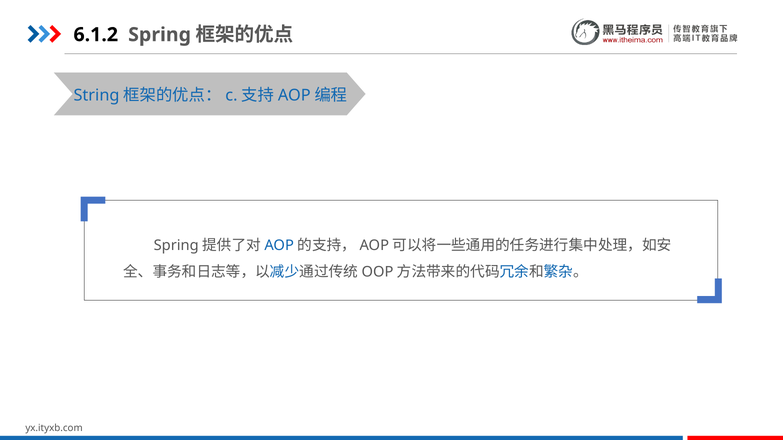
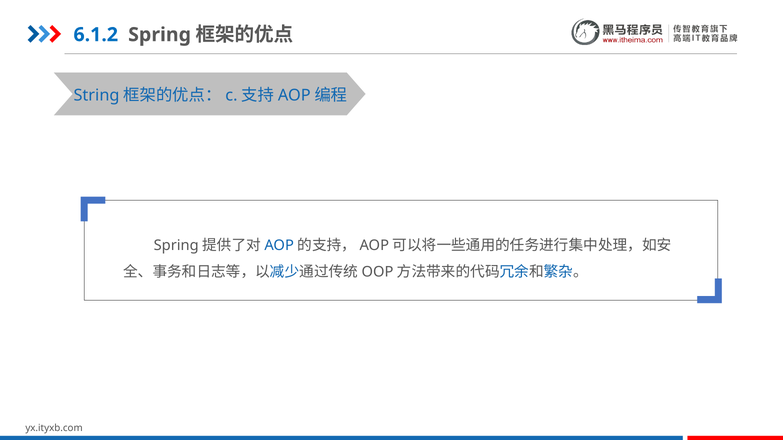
6.1.2 colour: black -> blue (96, 35)
